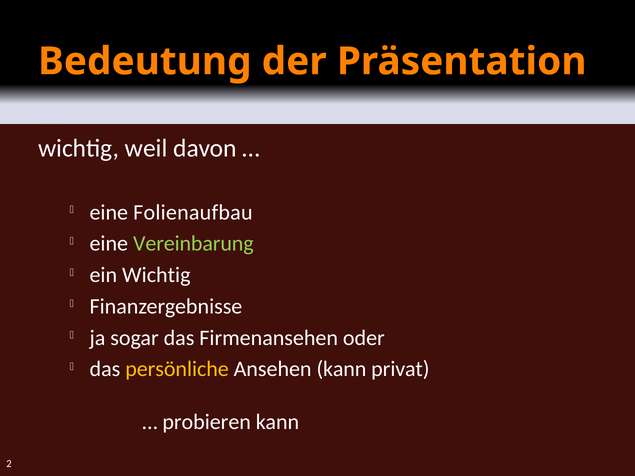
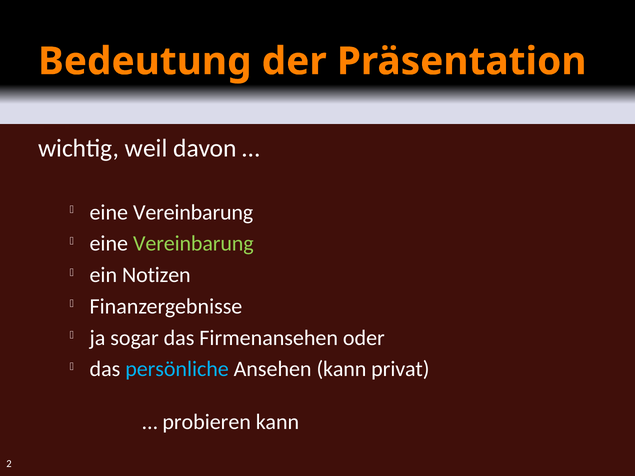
Folienaufbau: Folienaufbau -> Vereinbarung (193, 212)
ein Wichtig: Wichtig -> Notizen (156, 275)
persönliche colour: yellow -> light blue (177, 369)
